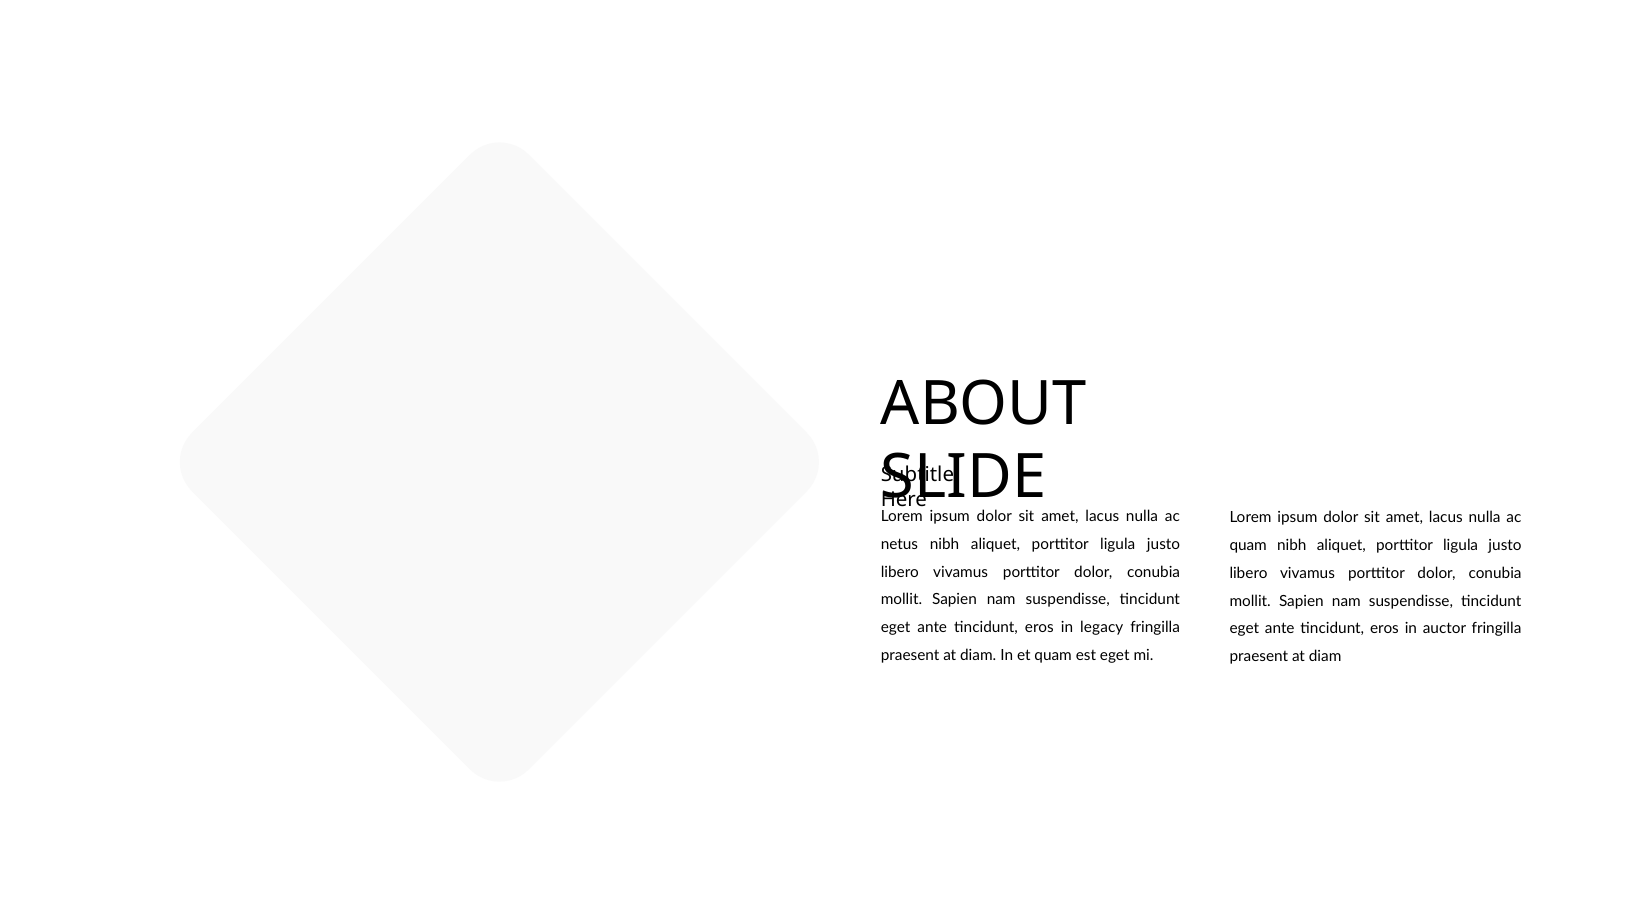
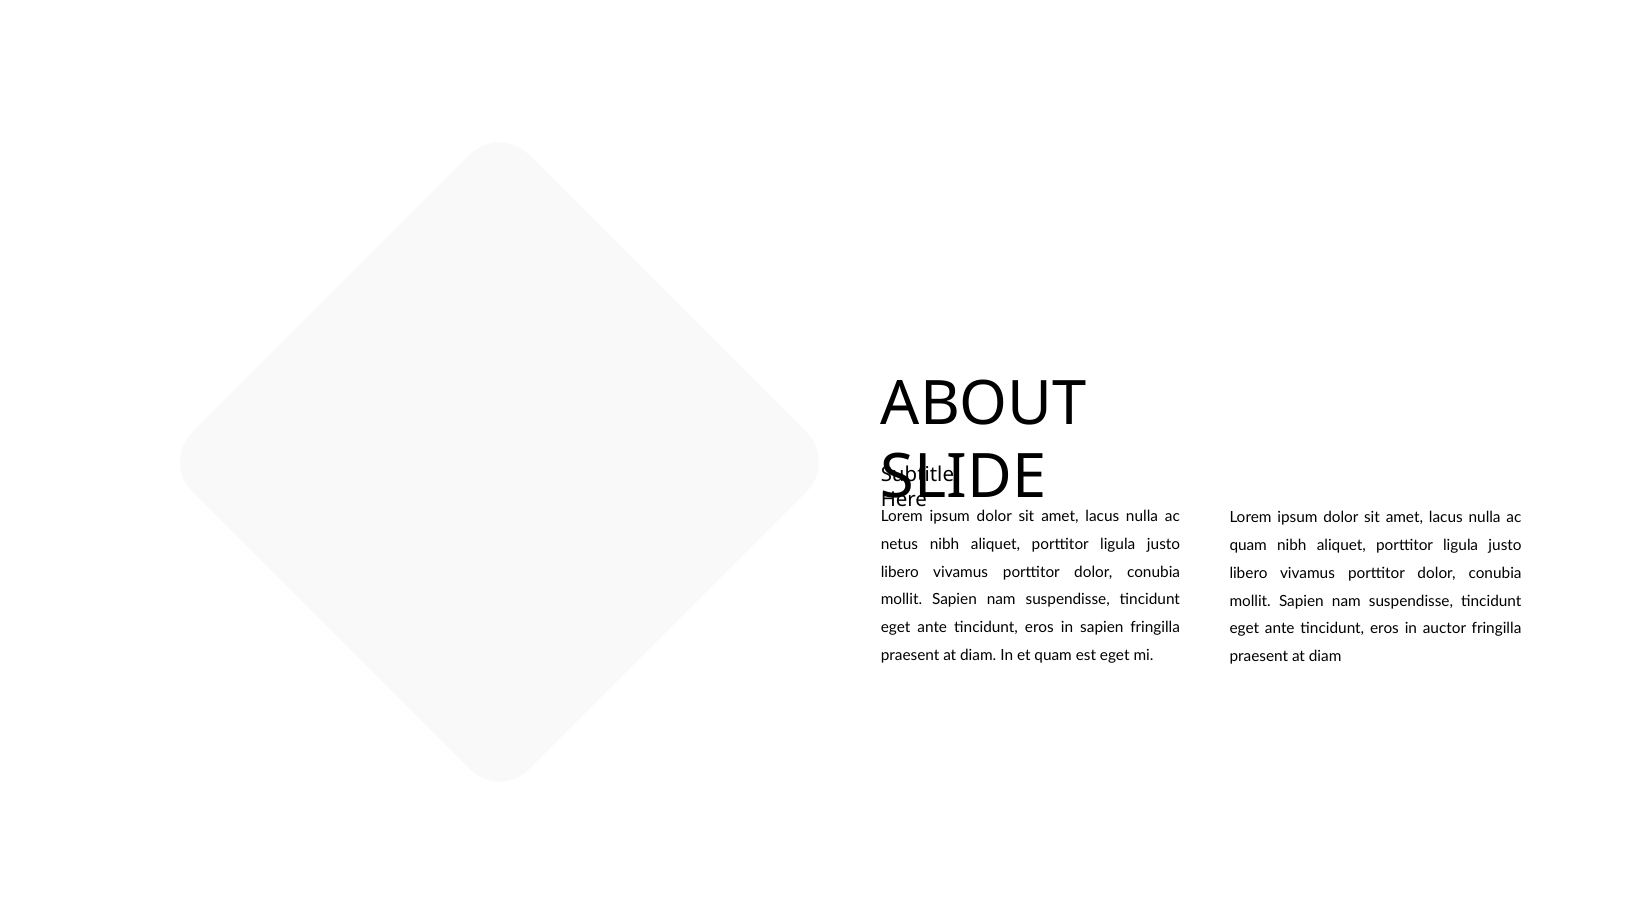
in legacy: legacy -> sapien (1102, 627)
